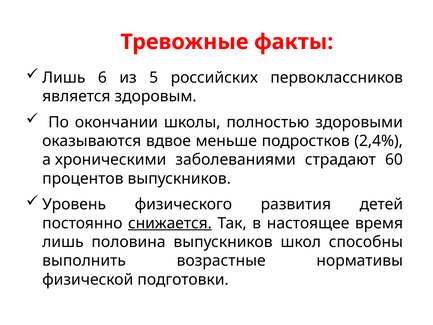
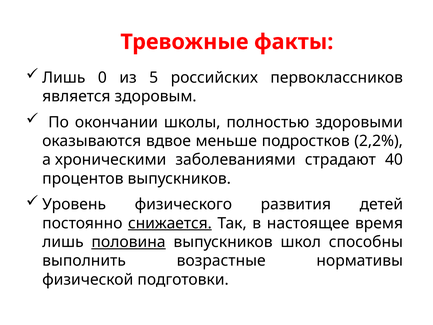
6: 6 -> 0 (102, 78)
2,4%: 2,4% -> 2,2% (379, 141)
60: 60 -> 40 (394, 160)
половина underline: none -> present (129, 242)
